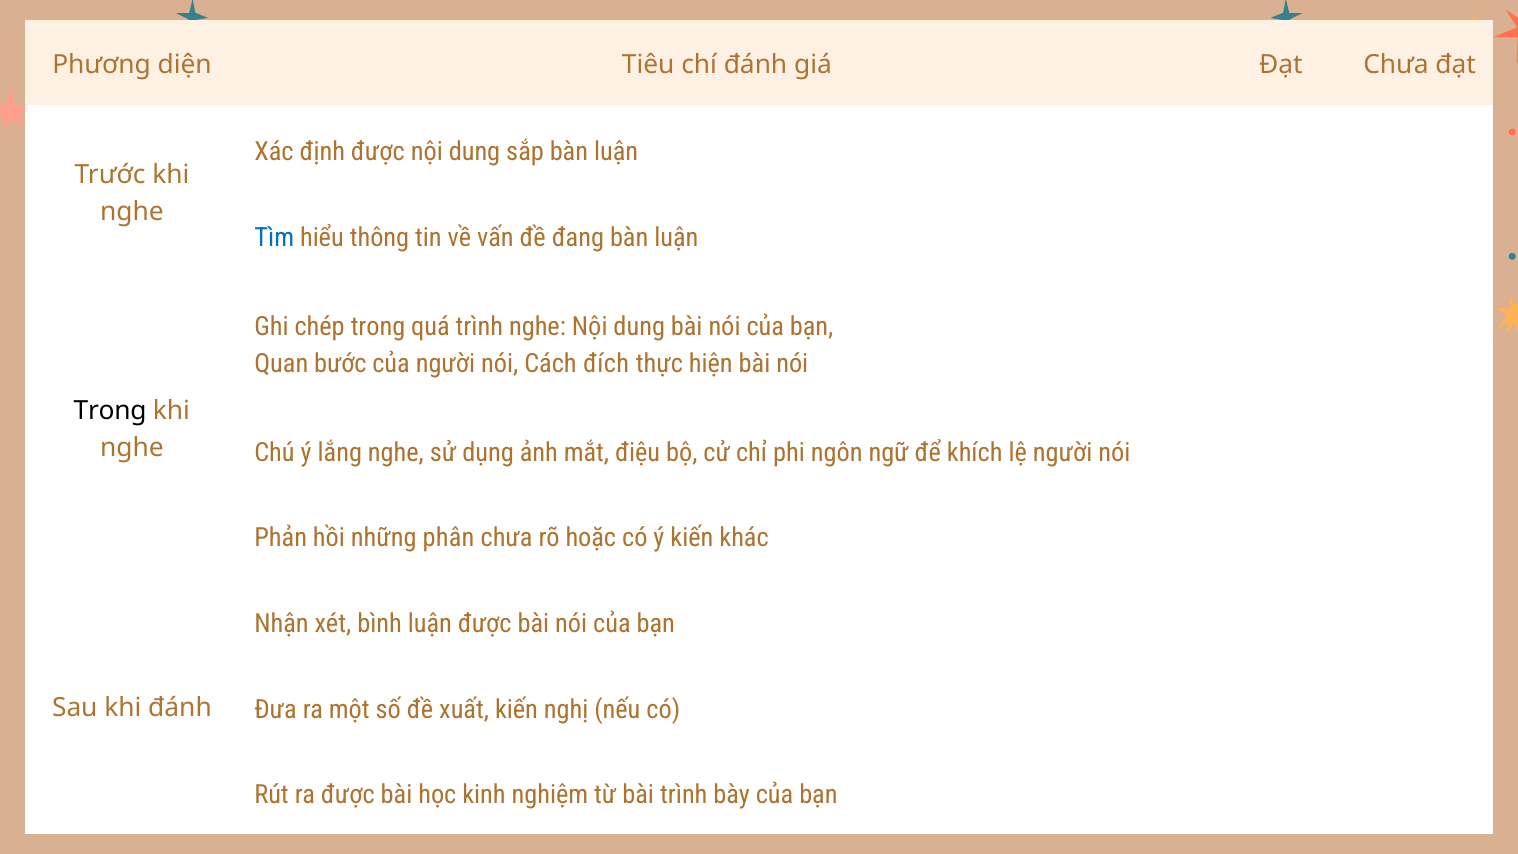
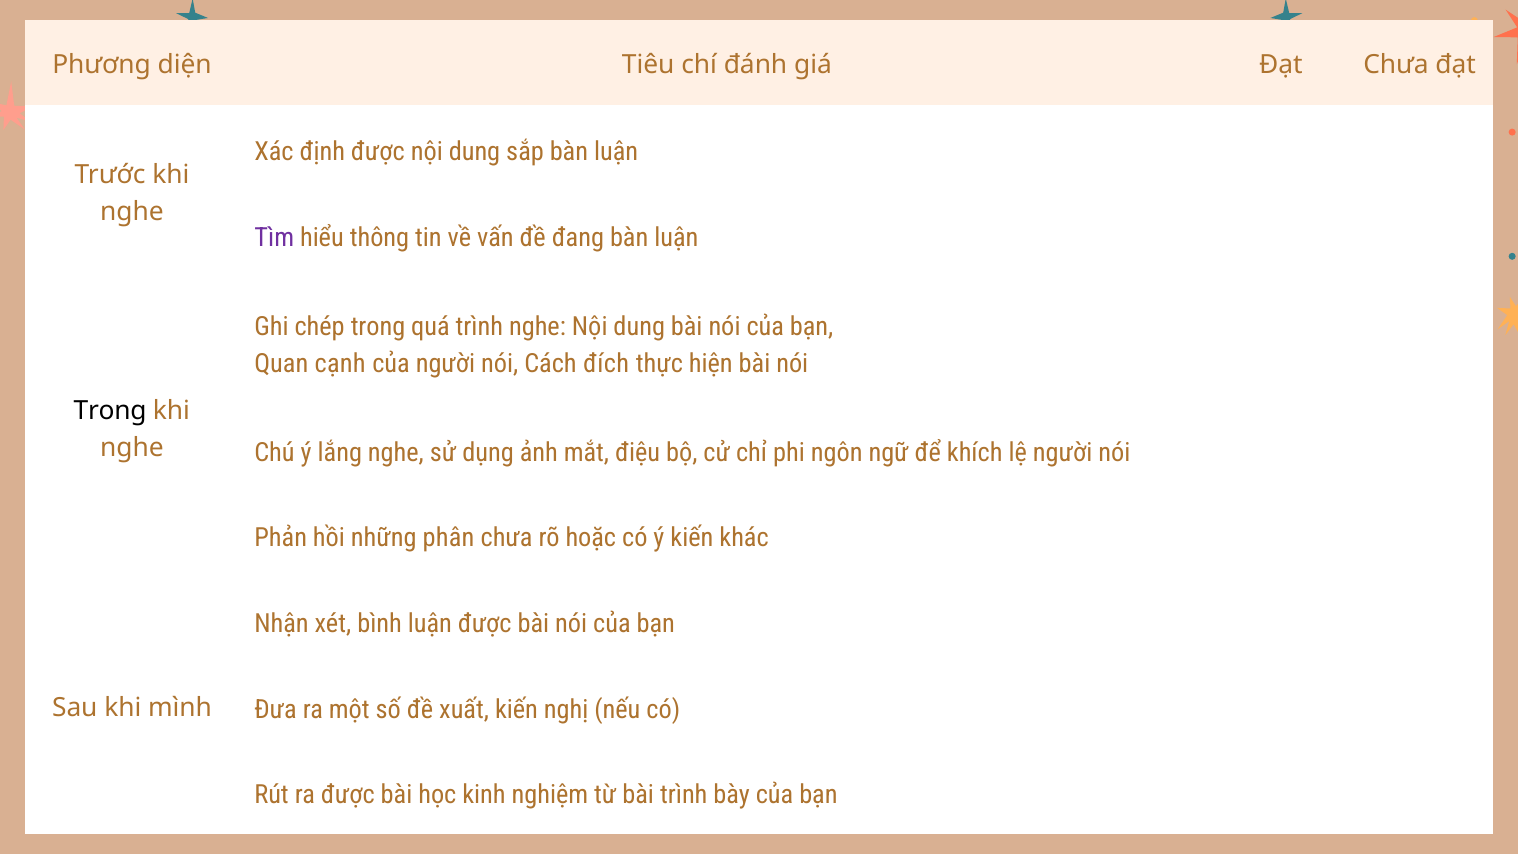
Tìm colour: blue -> purple (274, 238)
bước: bước -> cạnh (340, 364)
khi đánh: đánh -> mình (180, 708)
